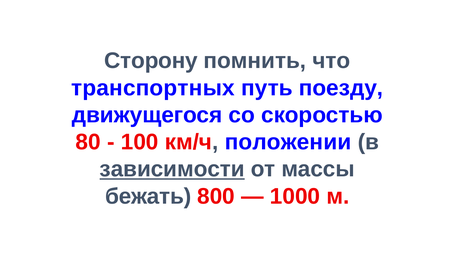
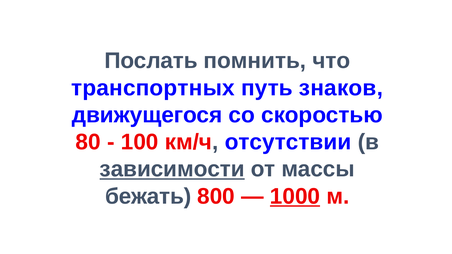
Сторону: Сторону -> Послать (151, 61)
поезду: поезду -> знаков (341, 88)
положении: положении -> отсутствии (288, 142)
1000 underline: none -> present (295, 196)
